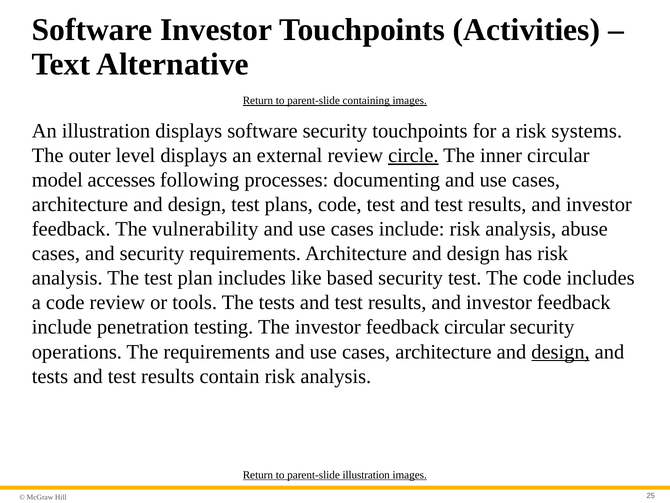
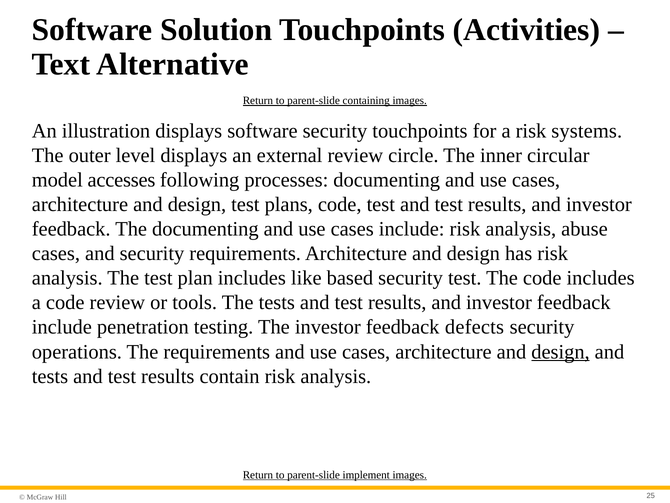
Software Investor: Investor -> Solution (216, 30)
circle underline: present -> none (413, 155)
The vulnerability: vulnerability -> documenting (205, 229)
feedback circular: circular -> defects (475, 327)
parent-slide illustration: illustration -> implement (366, 474)
